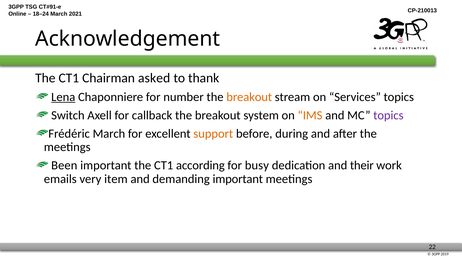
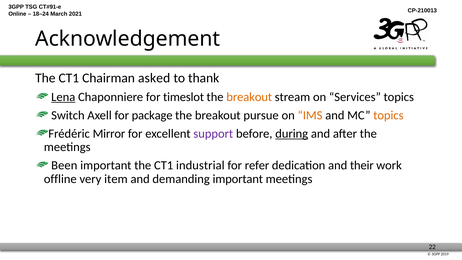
number: number -> timeslot (184, 97)
callback: callback -> package (152, 115)
system: system -> pursue (261, 115)
topics colour: purple -> orange (388, 115)
Frédéric March: March -> Mirror (109, 134)
support colour: orange -> purple (213, 134)
during underline: none -> present (292, 134)
according: according -> industrial (200, 165)
busy: busy -> refer (257, 165)
emails: emails -> offline (60, 179)
